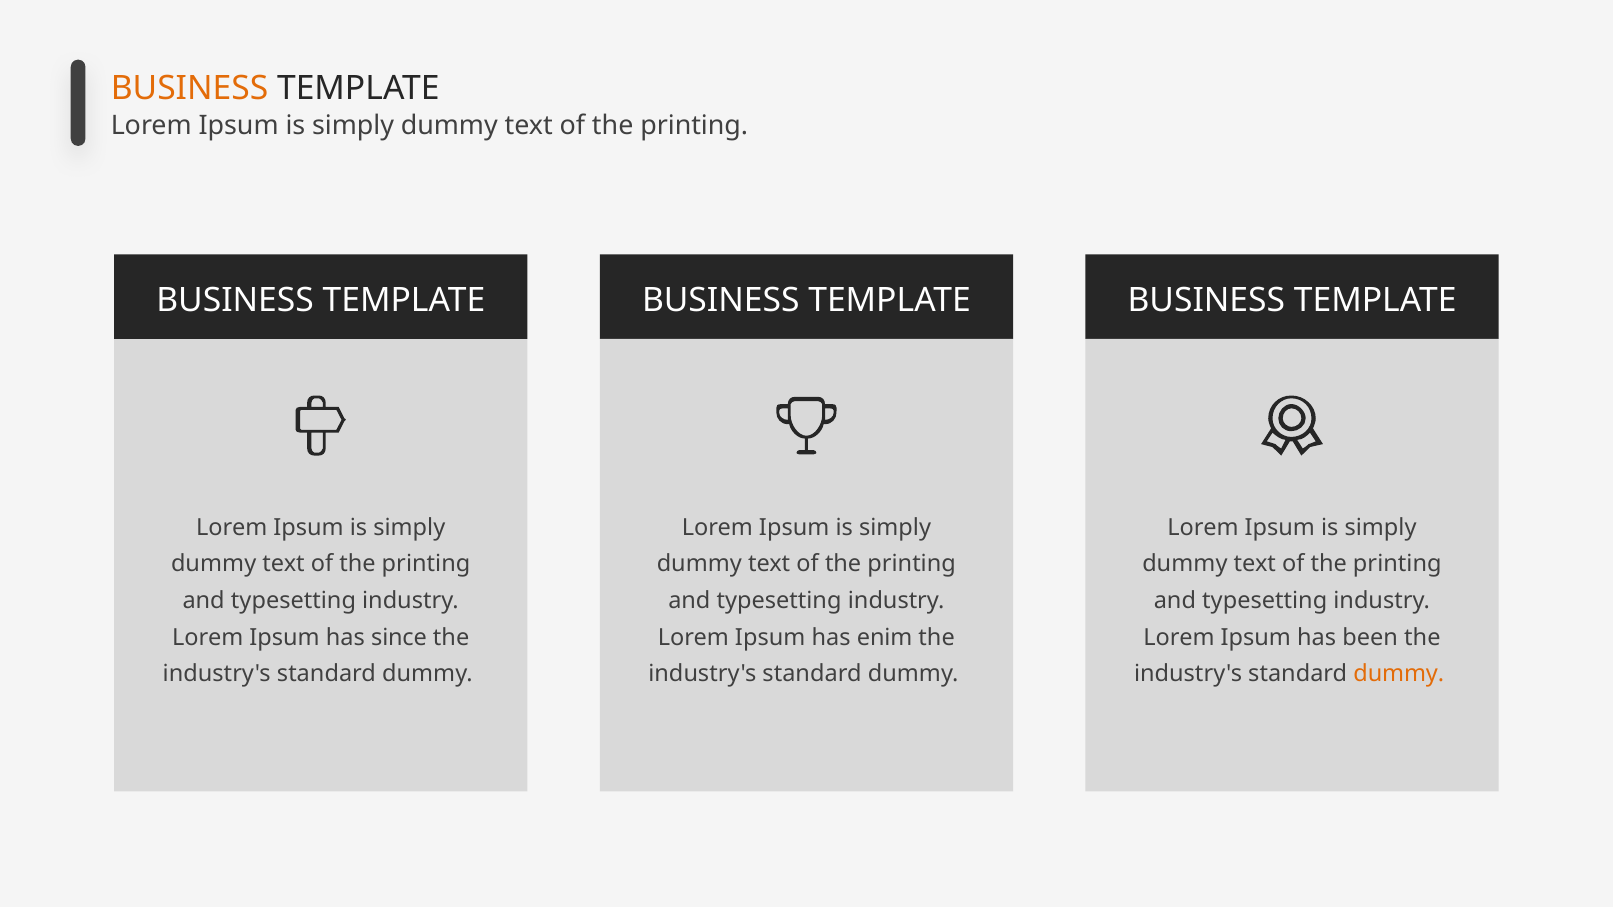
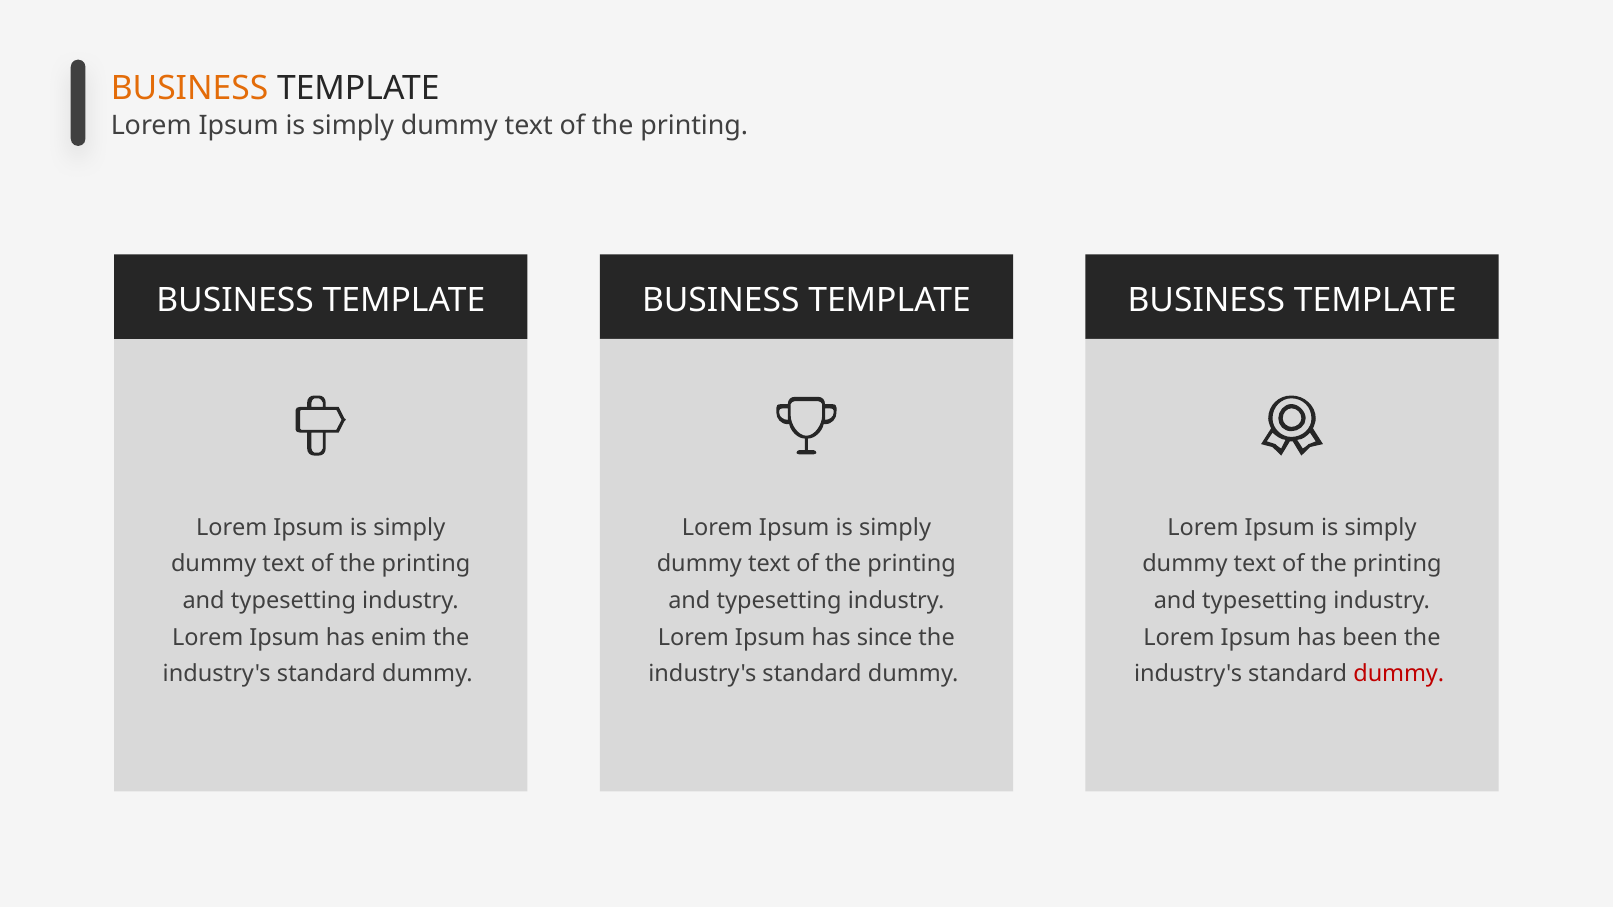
since: since -> enim (399, 638)
enim: enim -> since (885, 638)
dummy colour: orange -> red (1399, 674)
